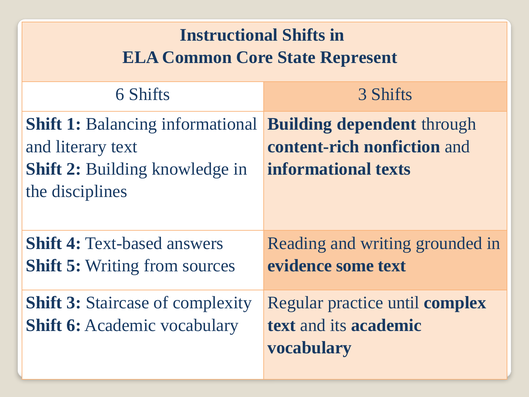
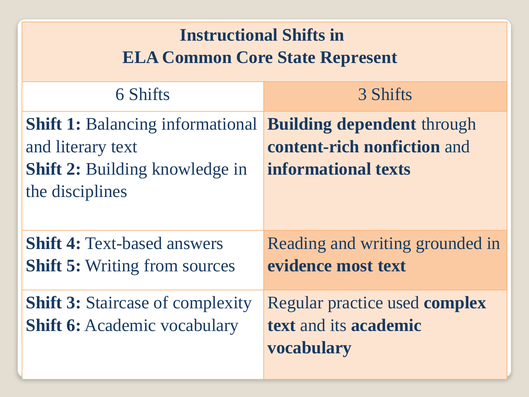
some: some -> most (355, 266)
until: until -> used (404, 303)
